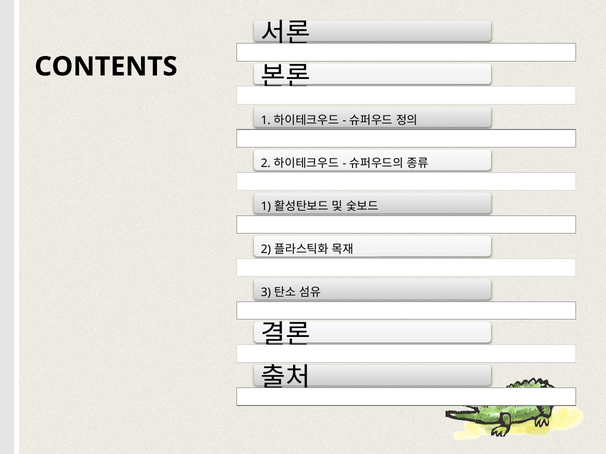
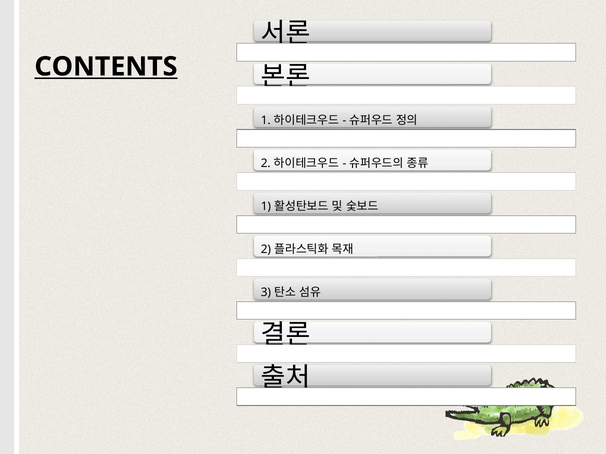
CONTENTS underline: none -> present (106, 67)
